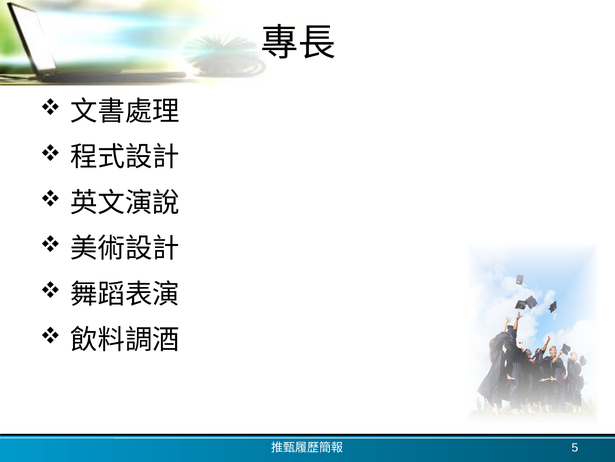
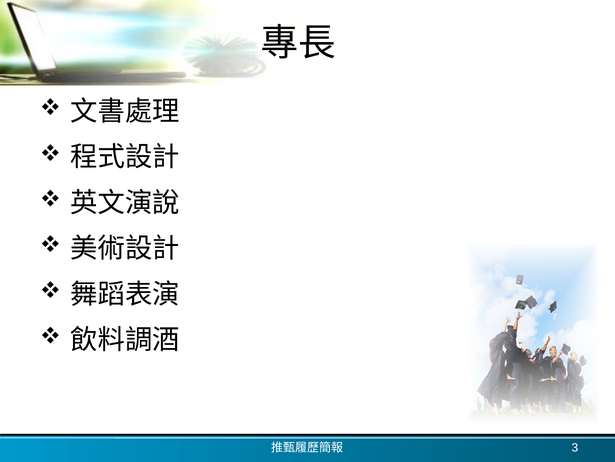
5: 5 -> 3 (575, 447)
